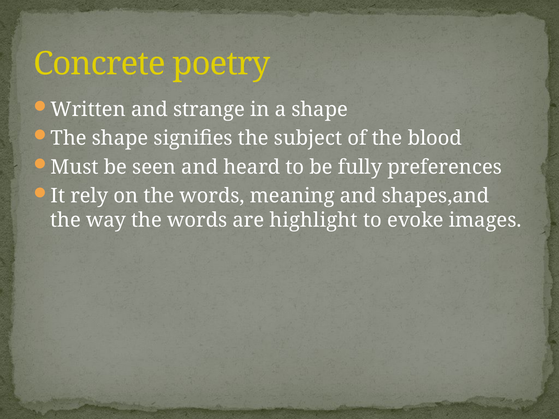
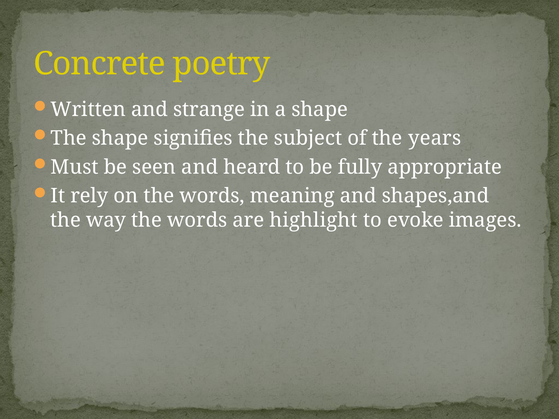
blood: blood -> years (435, 138)
preferences: preferences -> appropriate (445, 167)
